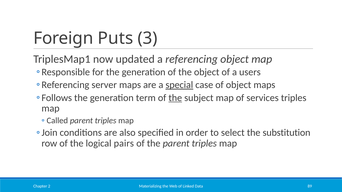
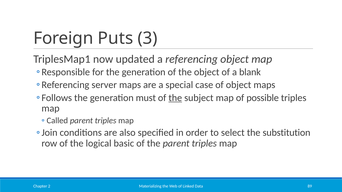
users: users -> blank (250, 72)
special underline: present -> none (179, 85)
term: term -> must (146, 98)
services: services -> possible (263, 98)
pairs: pairs -> basic (124, 144)
